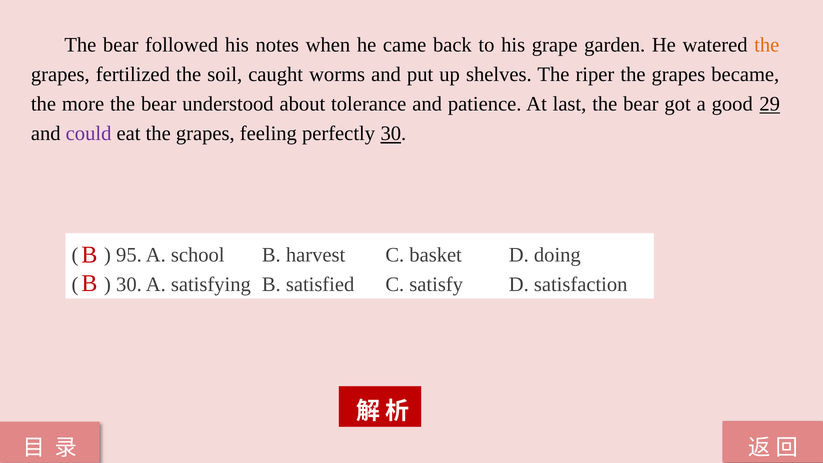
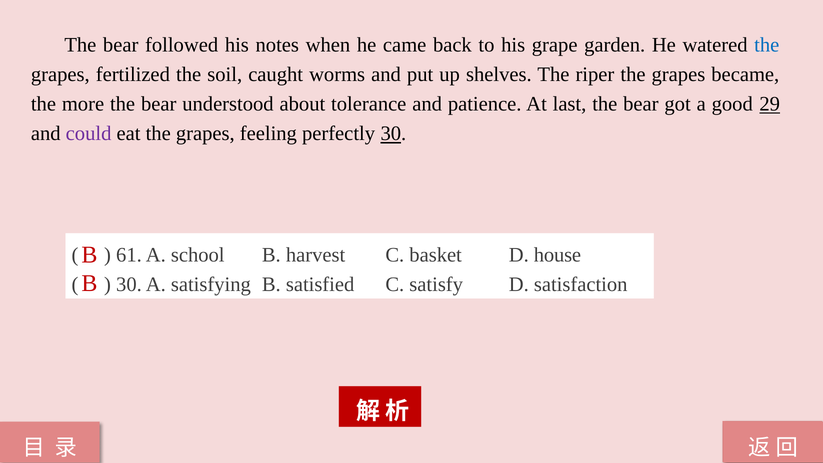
the colour: orange -> blue (767, 45)
95: 95 -> 61 (129, 255)
doing: doing -> house (557, 255)
